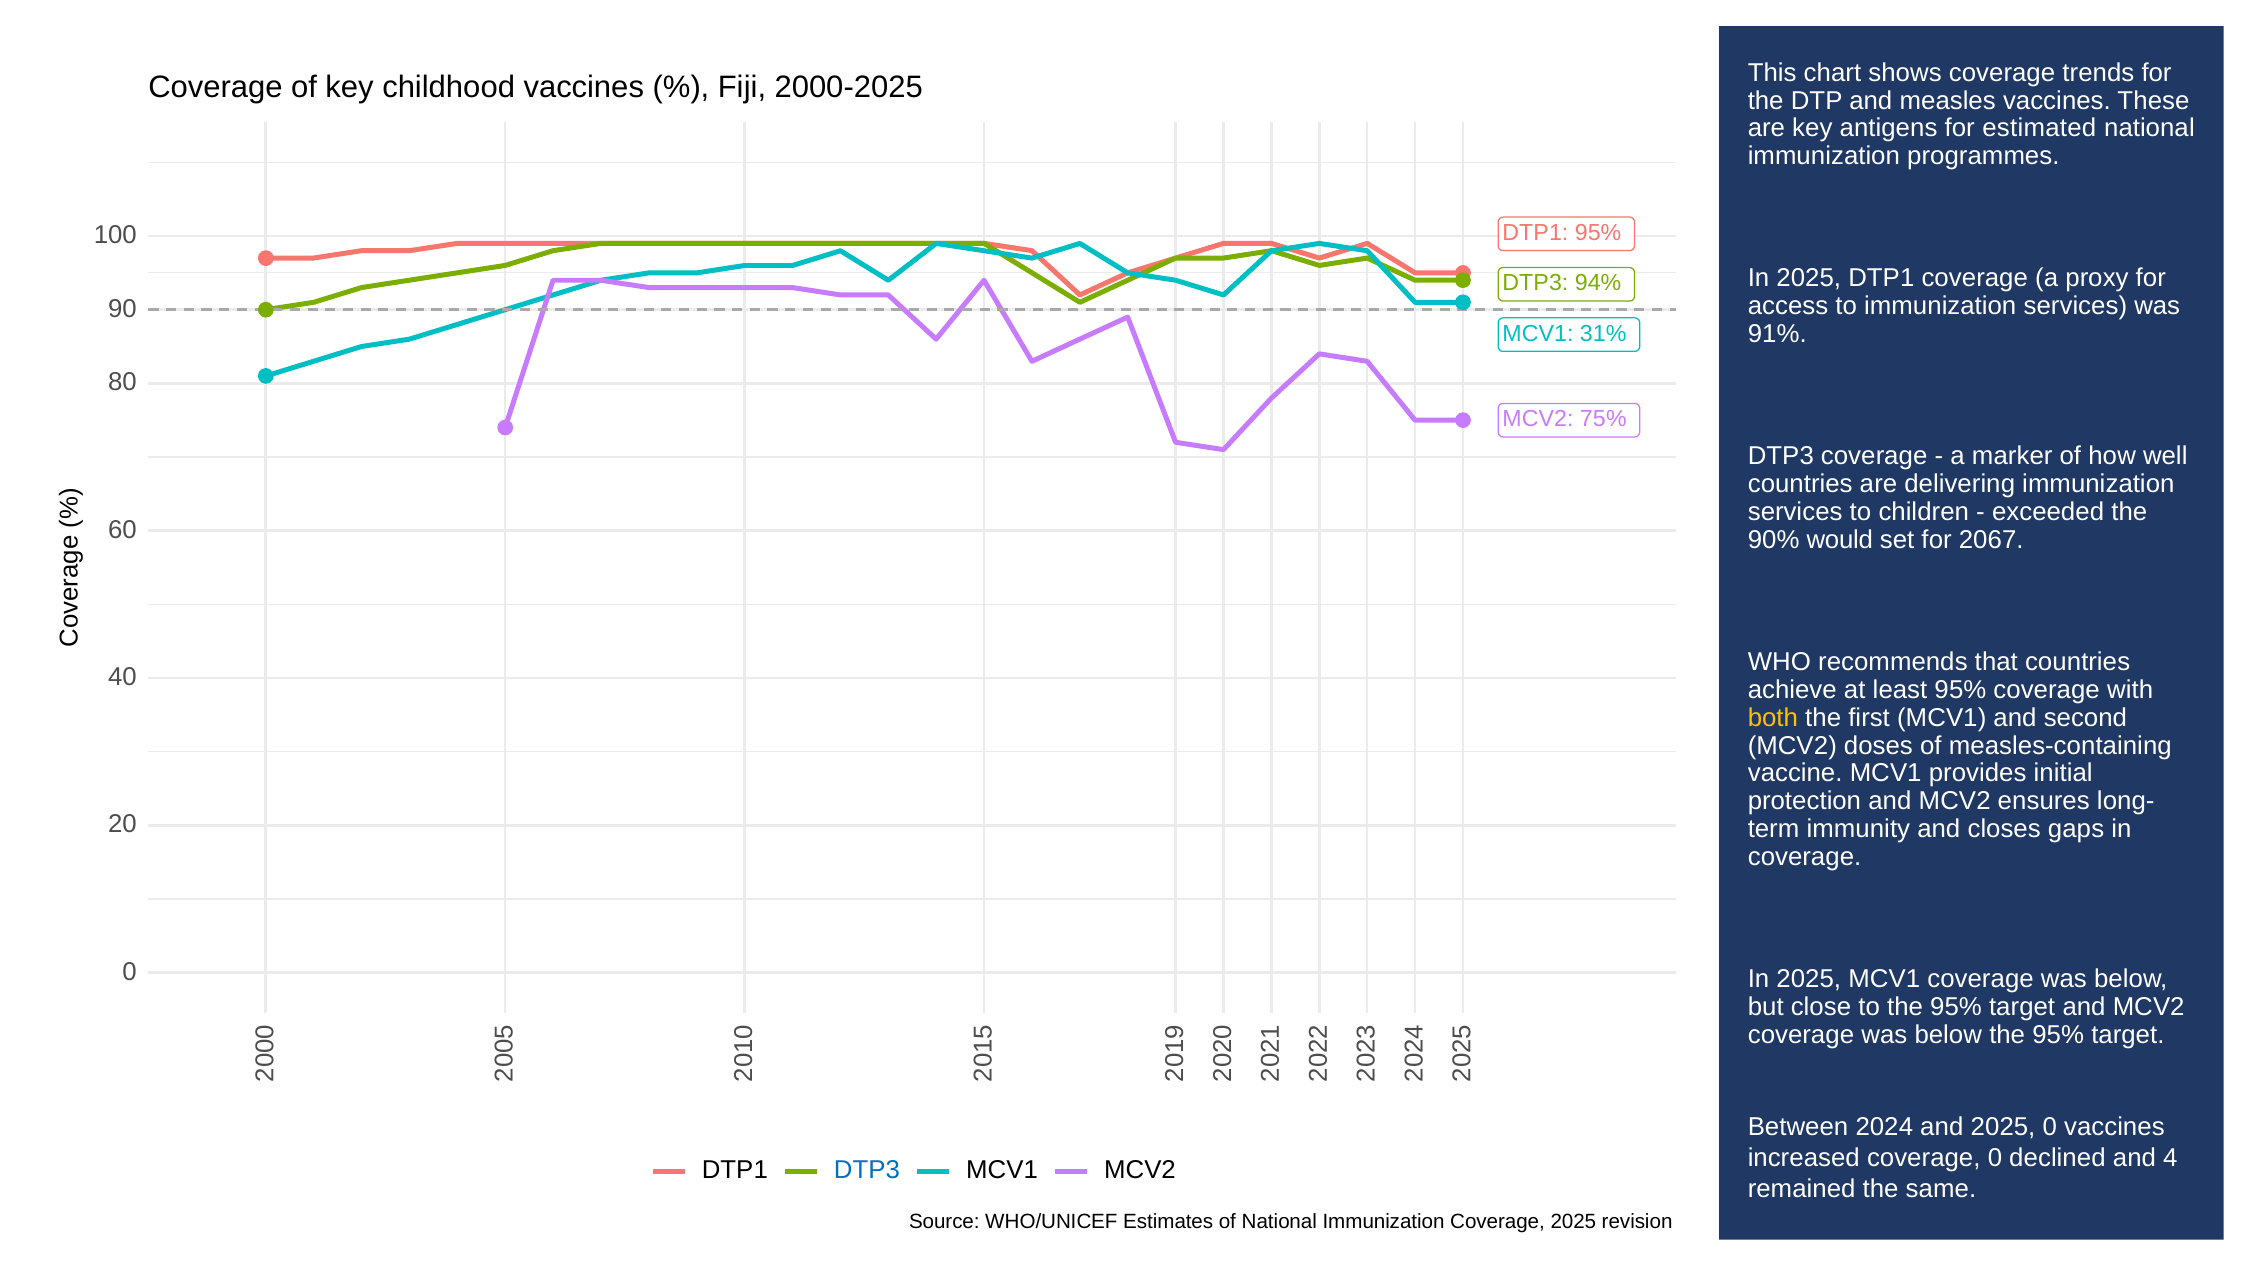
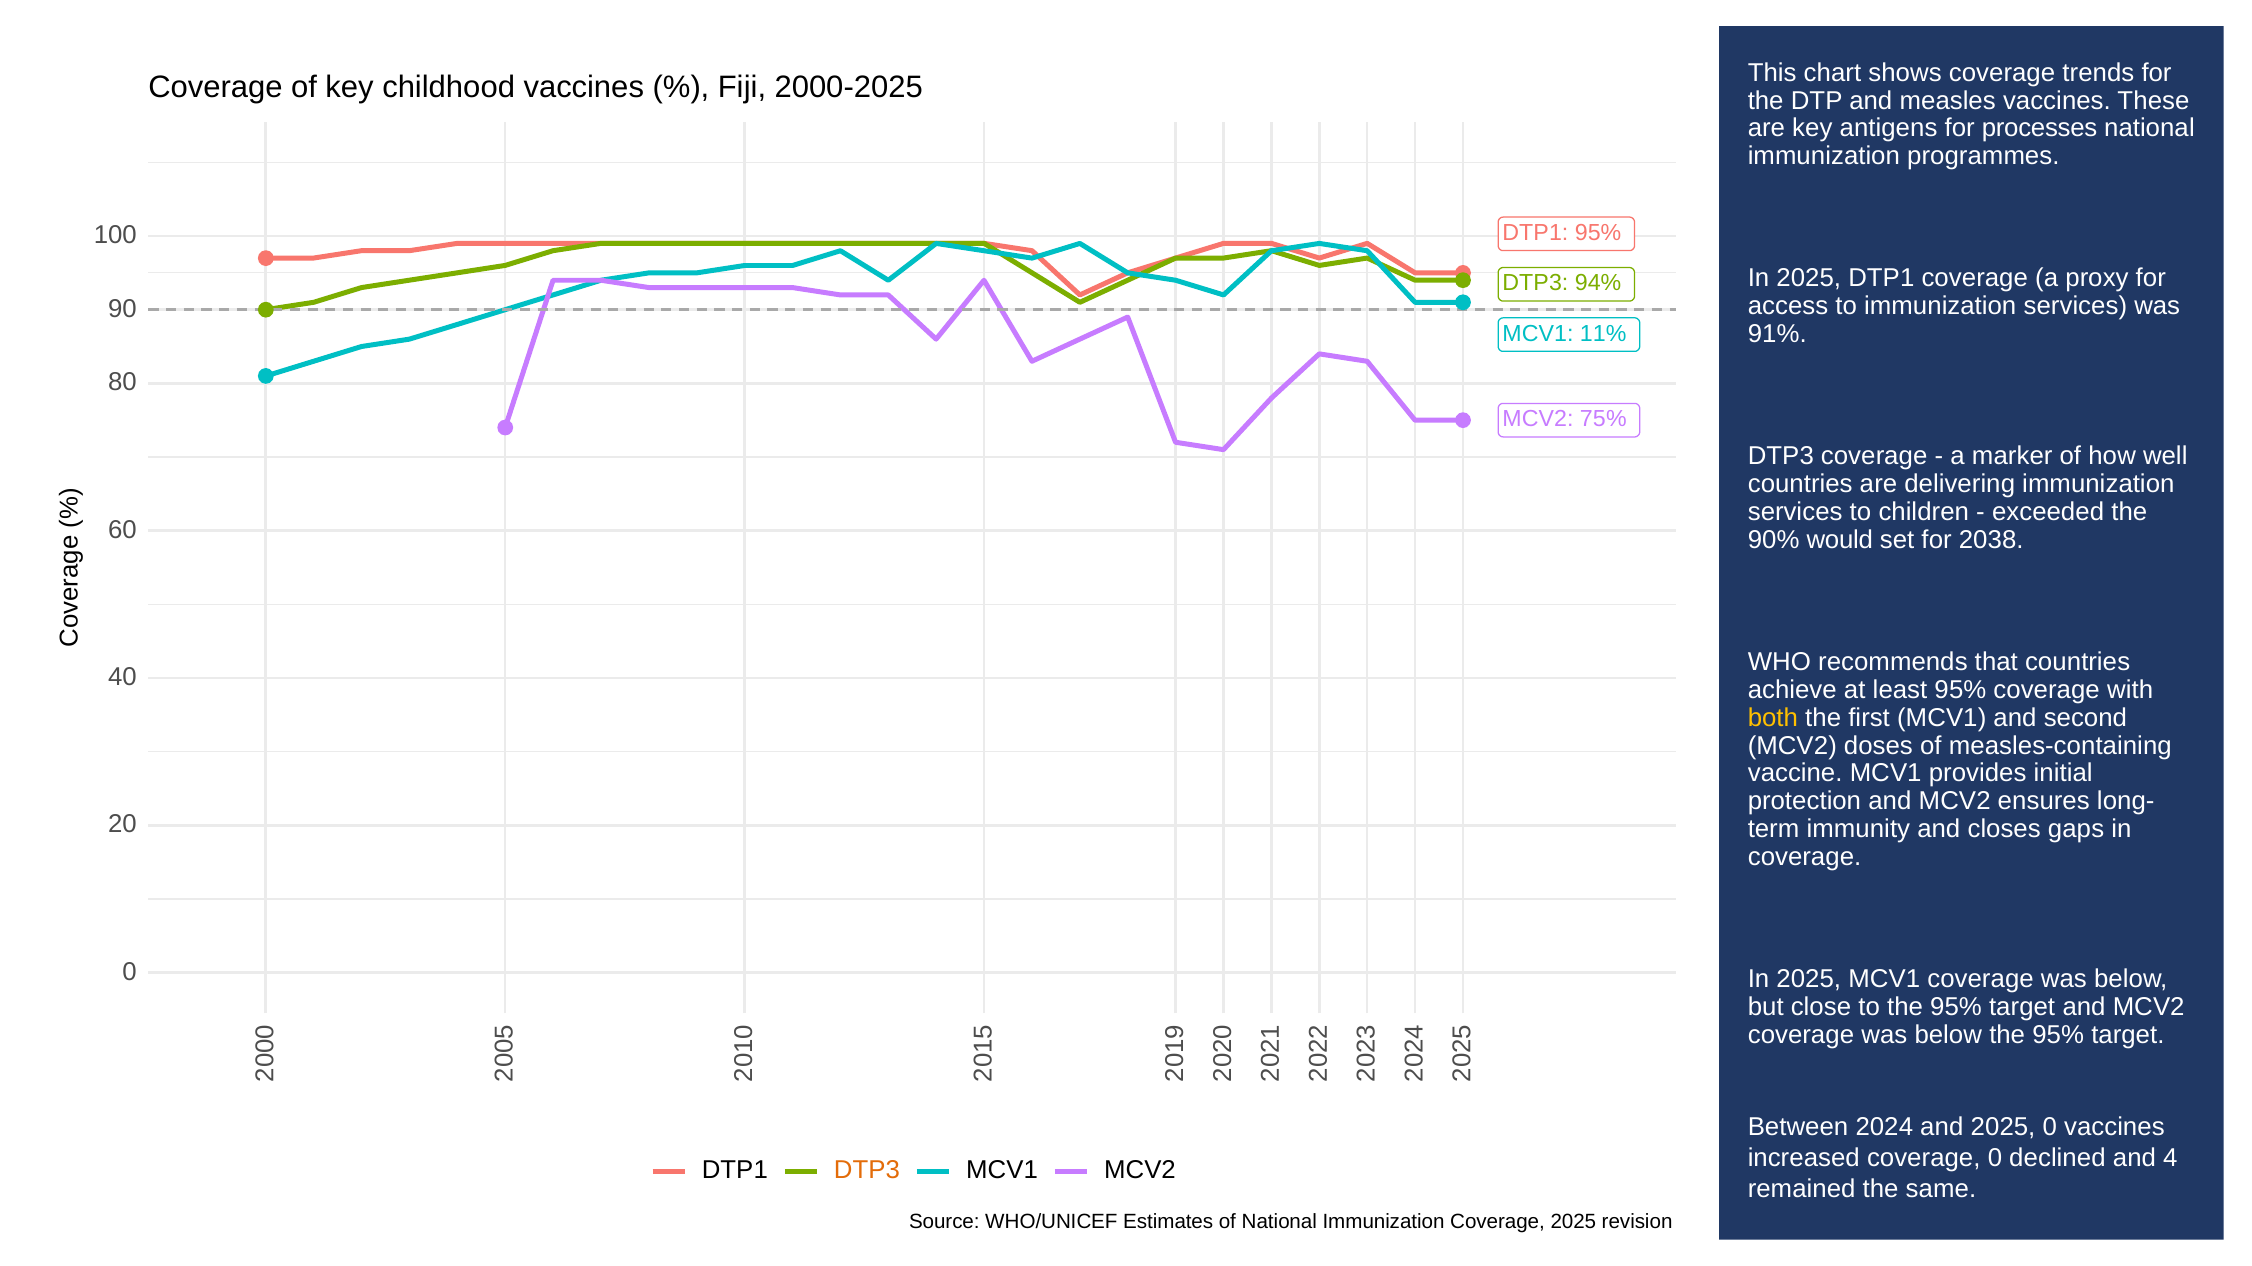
estimated: estimated -> processes (2040, 129)
31%: 31% -> 11% (1603, 334)
2067: 2067 -> 2038 (1991, 540)
DTP3 colour: blue -> orange (867, 1171)
